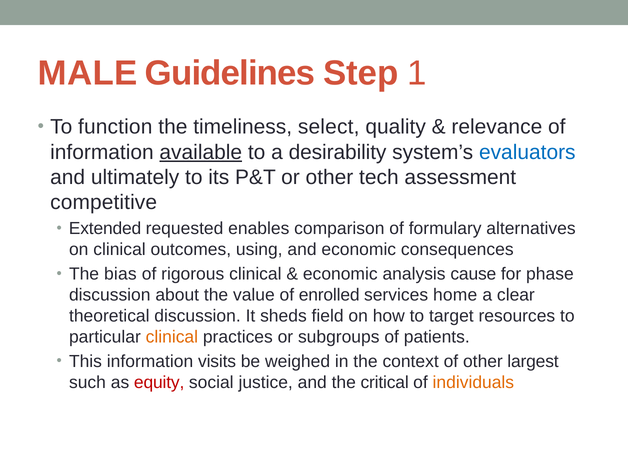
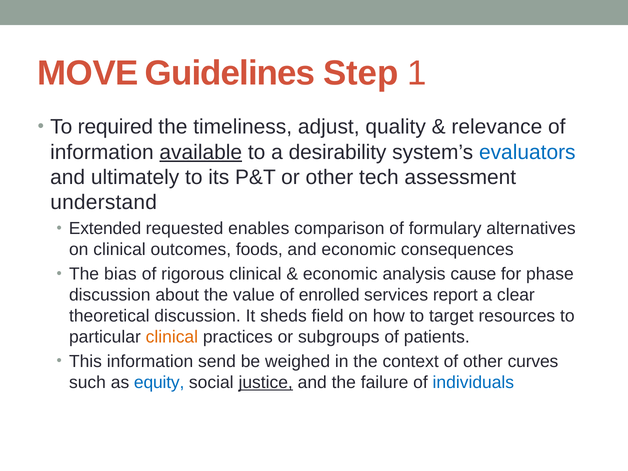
MALE: MALE -> MOVE (88, 73)
function: function -> required (115, 127)
select: select -> adjust (329, 127)
competitive: competitive -> understand (104, 202)
using: using -> foods (259, 250)
home: home -> report (455, 295)
visits: visits -> send (217, 361)
largest: largest -> curves (533, 361)
equity colour: red -> blue (159, 382)
justice underline: none -> present (266, 382)
critical: critical -> failure (385, 382)
individuals colour: orange -> blue (473, 382)
